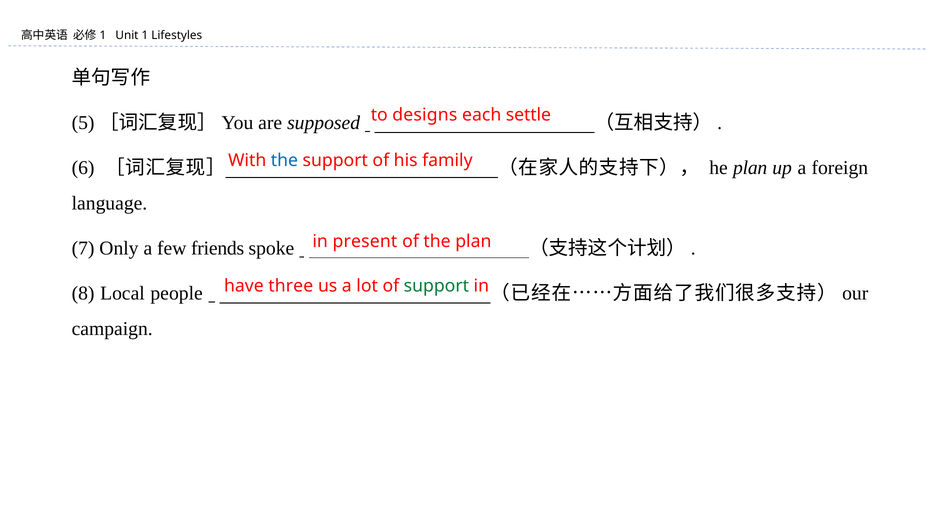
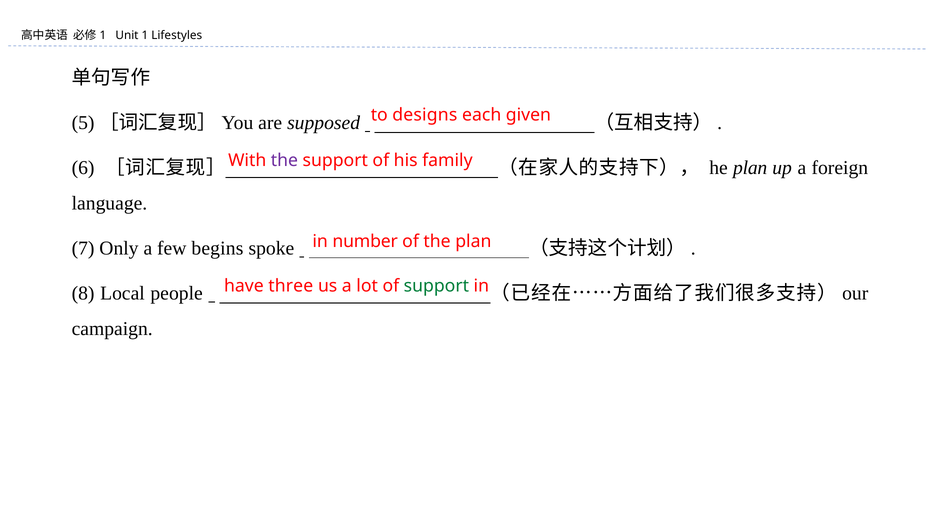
settle: settle -> given (528, 115)
the colour: blue -> purple (284, 160)
present: present -> number (365, 241)
friends: friends -> begins (217, 248)
